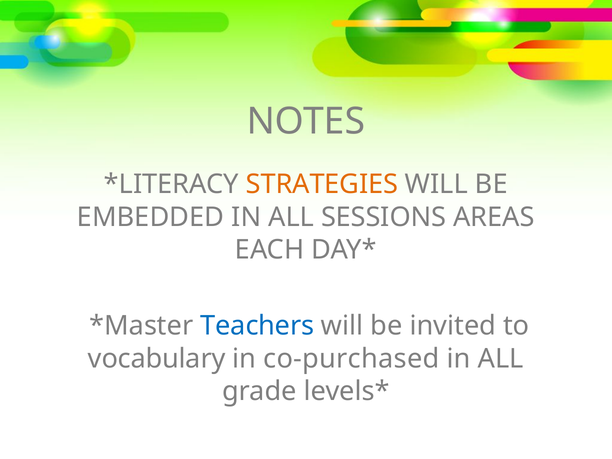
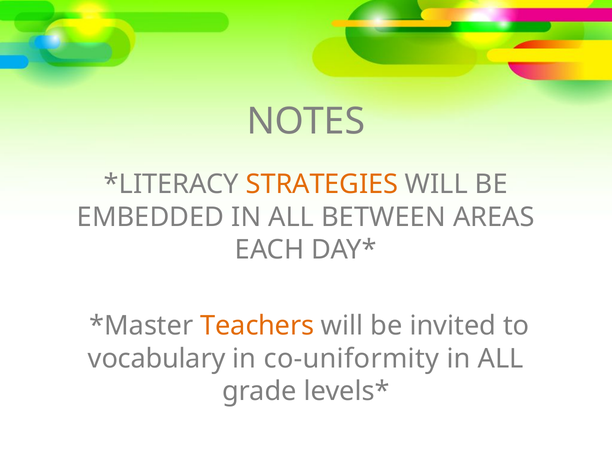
SESSIONS: SESSIONS -> BETWEEN (384, 217)
Teachers colour: blue -> orange (257, 326)
co-purchased: co-purchased -> co-uniformity (351, 359)
